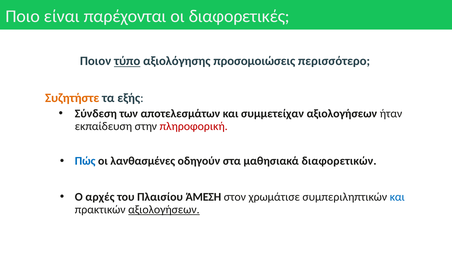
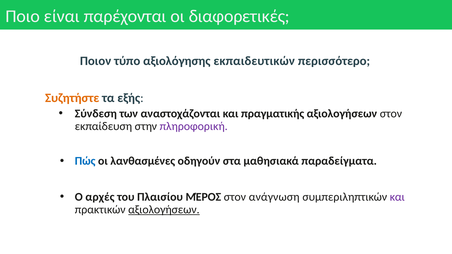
τύπο underline: present -> none (127, 61)
προσομοιώσεις: προσομοιώσεις -> εκπαιδευτικών (254, 61)
αποτελεσμάτων: αποτελεσμάτων -> αναστοχάζονται (180, 114)
συμμετείχαν: συμμετείχαν -> πραγματικής (273, 114)
αξιολογήσεων ήταν: ήταν -> στον (391, 114)
πληροφορική colour: red -> purple (194, 126)
διαφορετικών: διαφορετικών -> παραδείγματα (339, 161)
ΆΜΕΣΗ: ΆΜΕΣΗ -> ΜΈΡΟΣ (203, 197)
χρωμάτισε: χρωμάτισε -> ανάγνωση (274, 197)
και colour: blue -> purple (397, 197)
